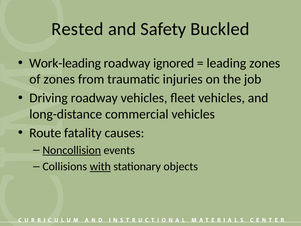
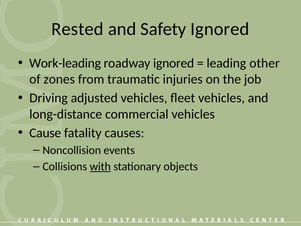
Safety Buckled: Buckled -> Ignored (220, 29)
leading zones: zones -> other (265, 63)
Driving roadway: roadway -> adjusted (94, 98)
Route: Route -> Cause (45, 133)
Noncollision underline: present -> none (72, 150)
